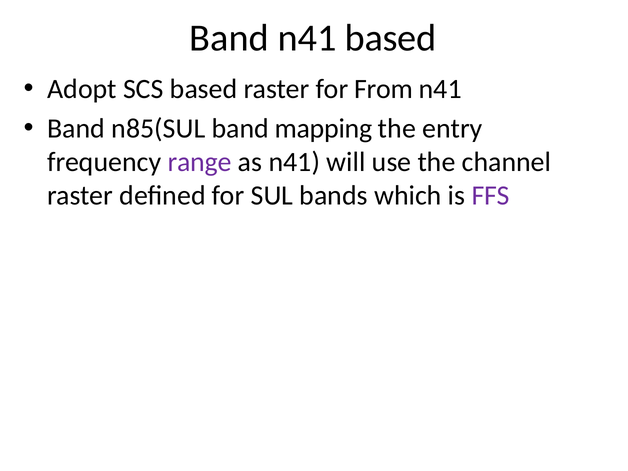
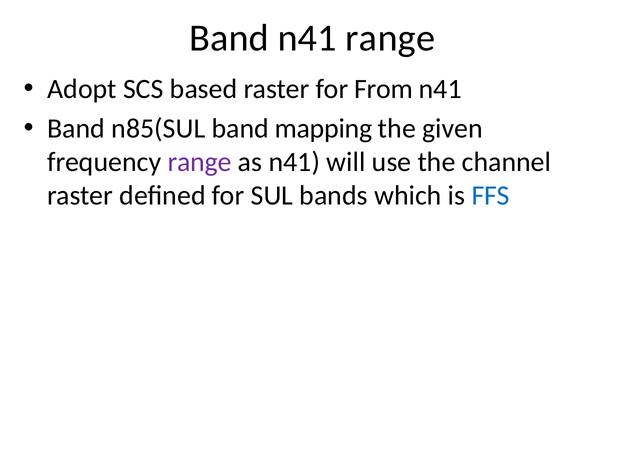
n41 based: based -> range (390, 38)
entry: entry -> given (452, 128)
FFS colour: purple -> blue (491, 195)
